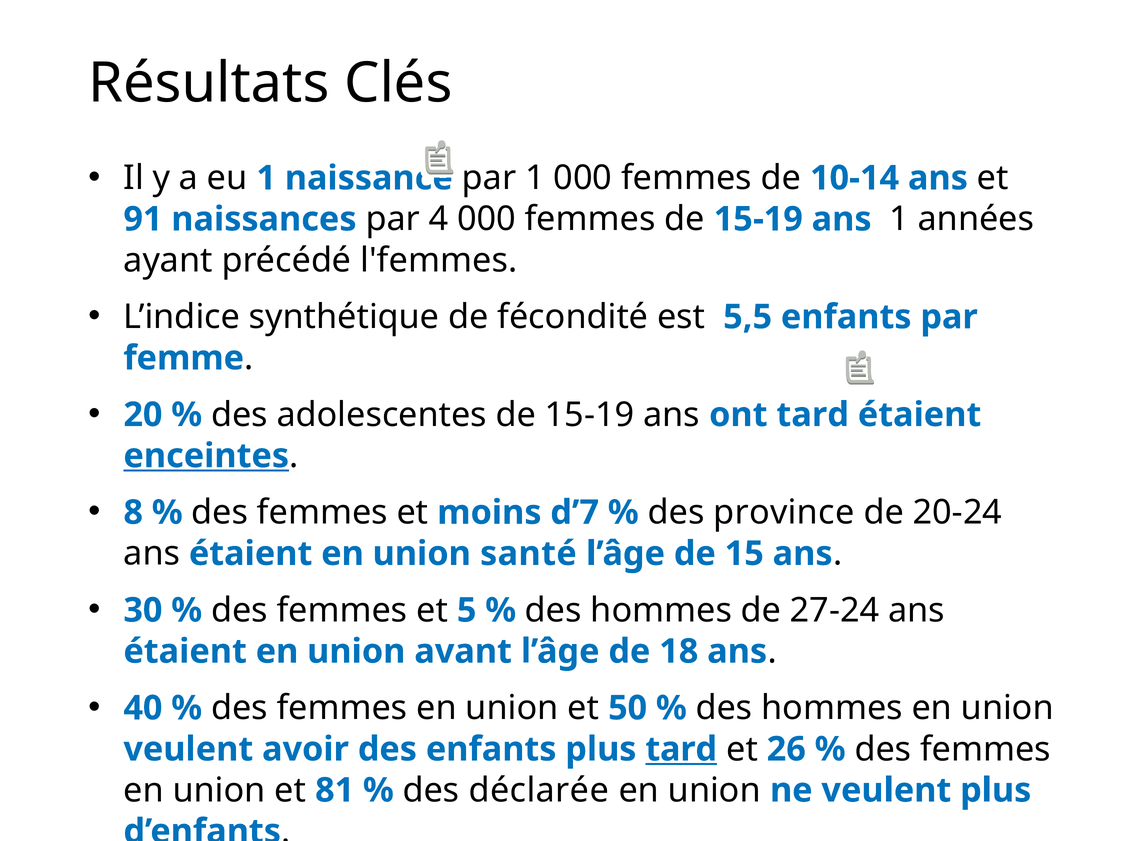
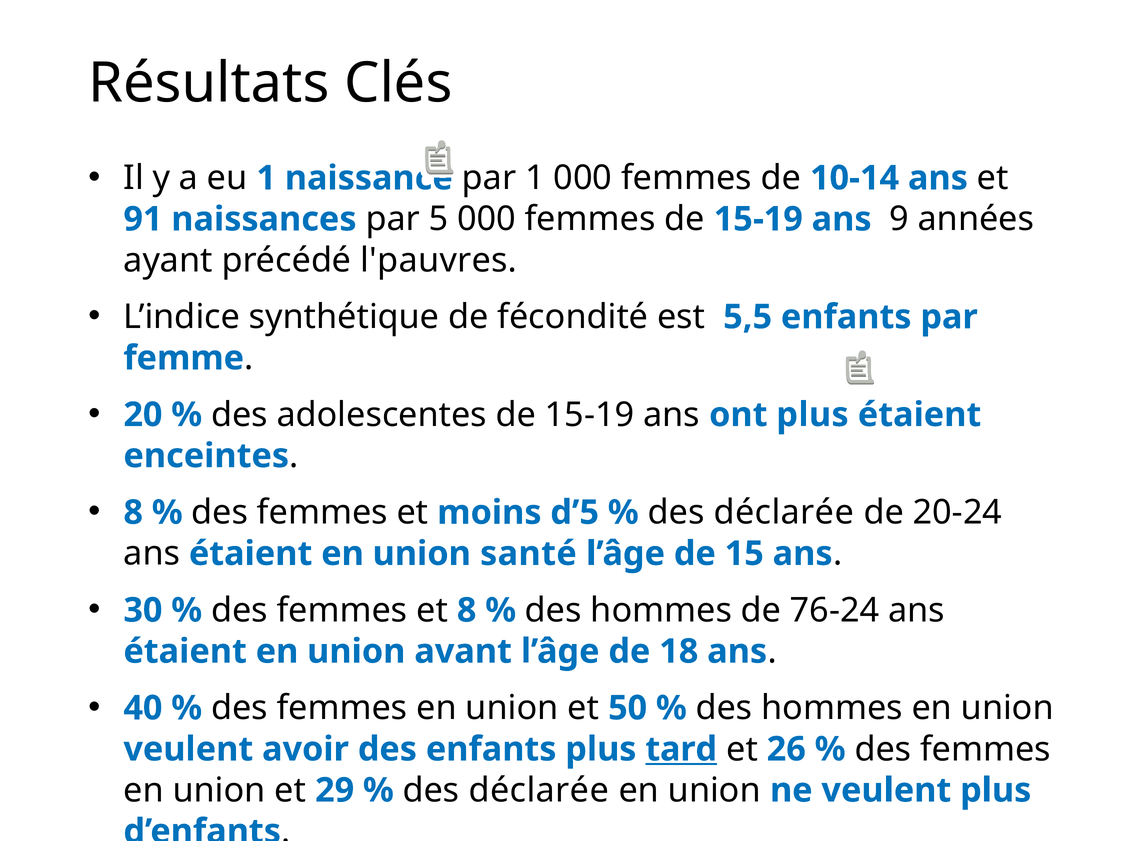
4: 4 -> 5 (439, 219)
ans 1: 1 -> 9 (899, 219)
l'femmes: l'femmes -> l'pauvres (439, 260)
ont tard: tard -> plus (813, 415)
enceintes underline: present -> none (206, 456)
d’7: d’7 -> d’5 (575, 513)
province: province -> déclarée (784, 513)
et 5: 5 -> 8 (467, 611)
27-24: 27-24 -> 76-24 (835, 611)
81: 81 -> 29 (335, 791)
